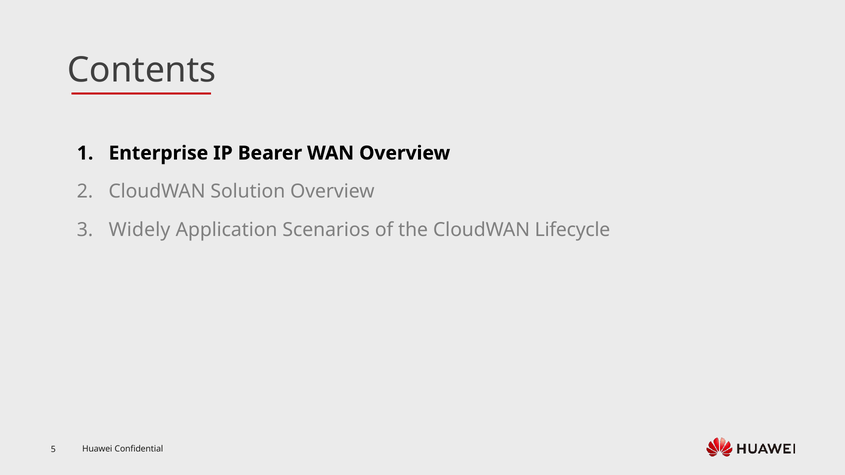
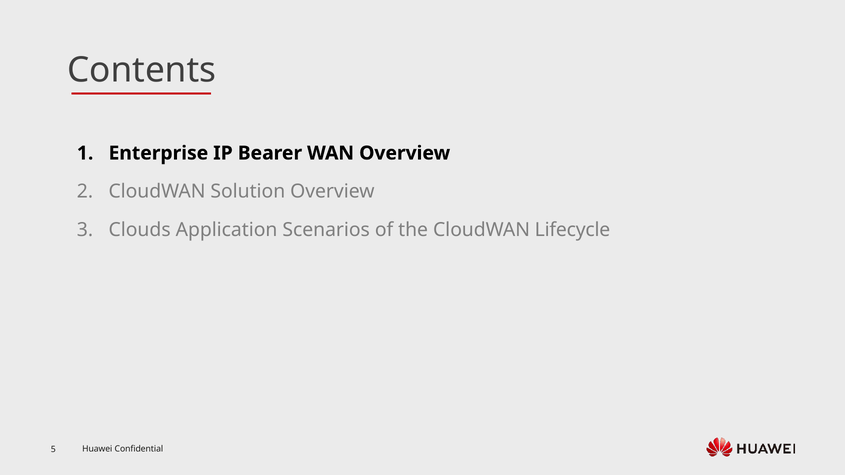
Widely: Widely -> Clouds (140, 230)
